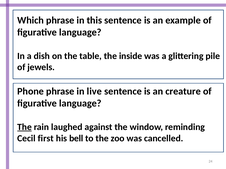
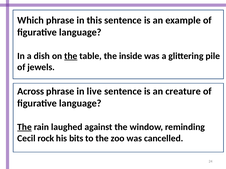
the underline: none -> present (71, 56)
Phone: Phone -> Across (31, 92)
first: first -> rock (46, 139)
bell: bell -> bits (76, 139)
